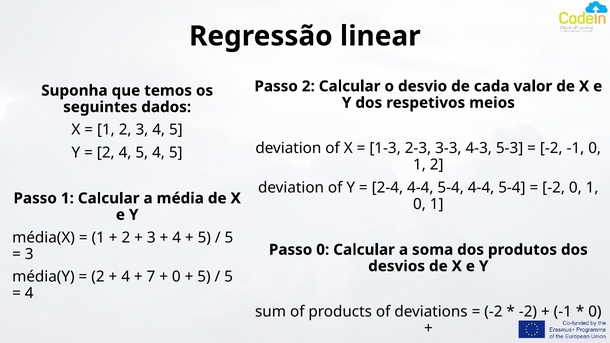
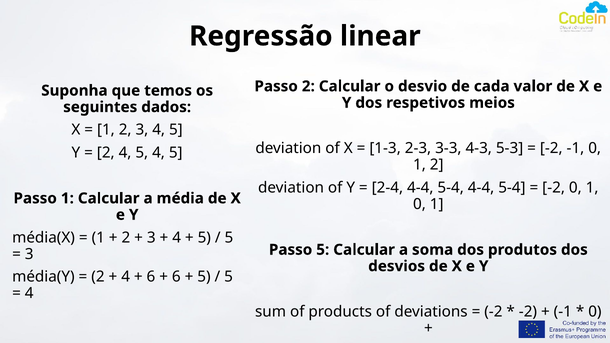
Passo 0: 0 -> 5 (323, 250)
7: 7 -> 6 (151, 277)
0: 0 -> 6 (176, 277)
